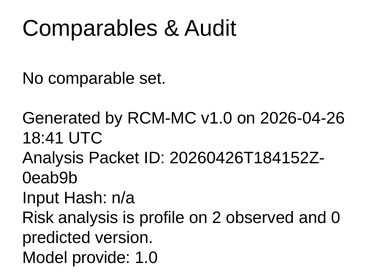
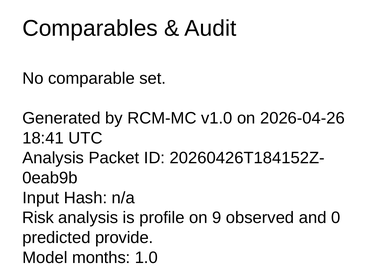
2: 2 -> 9 (217, 218)
version: version -> provide (124, 237)
provide: provide -> months (101, 257)
